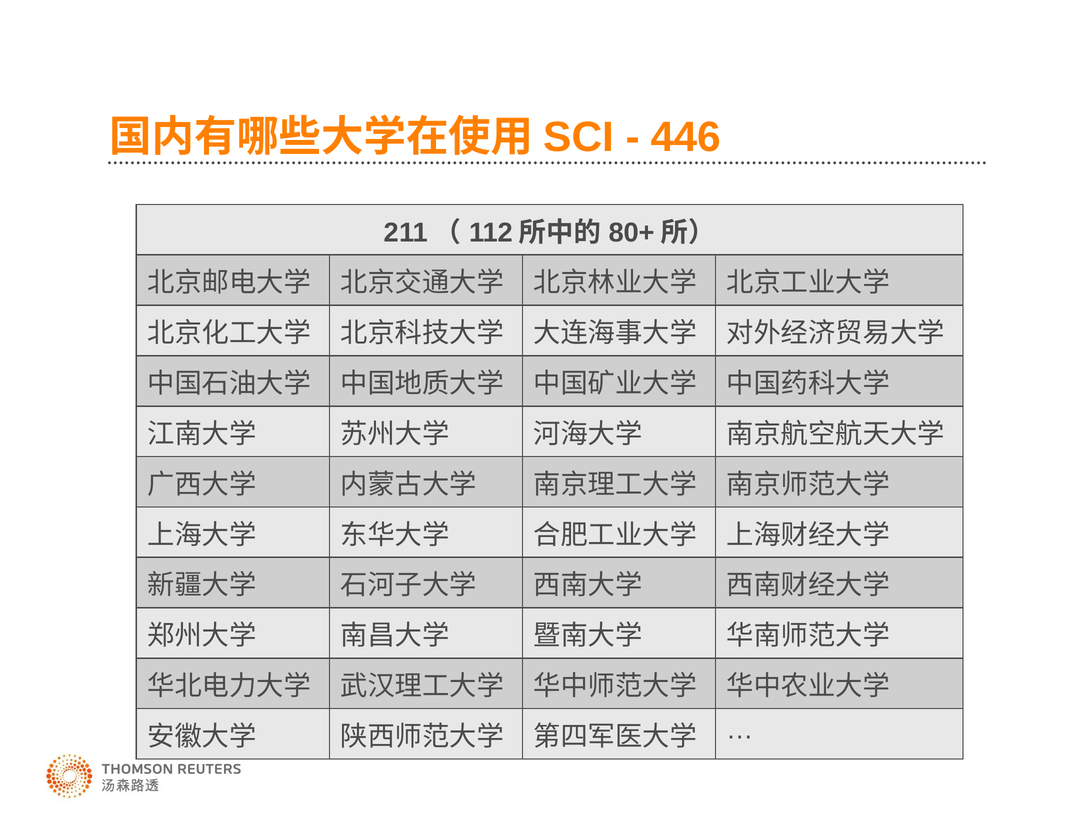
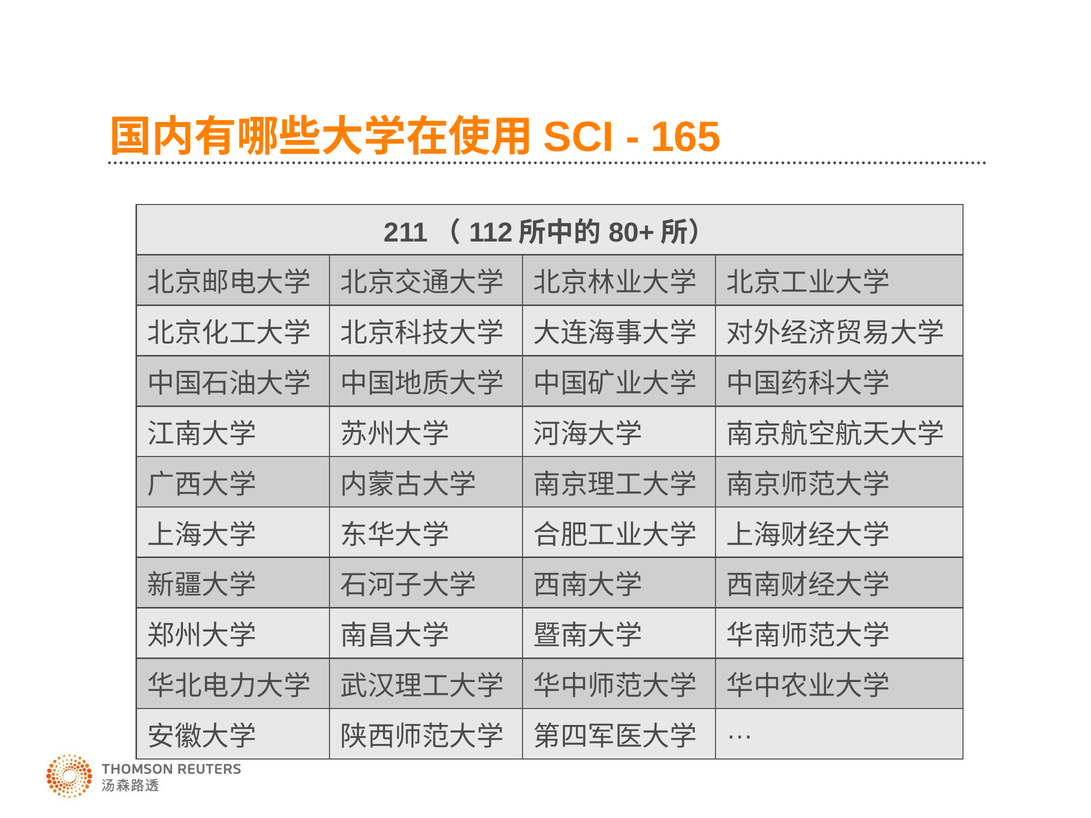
446: 446 -> 165 (686, 137)
